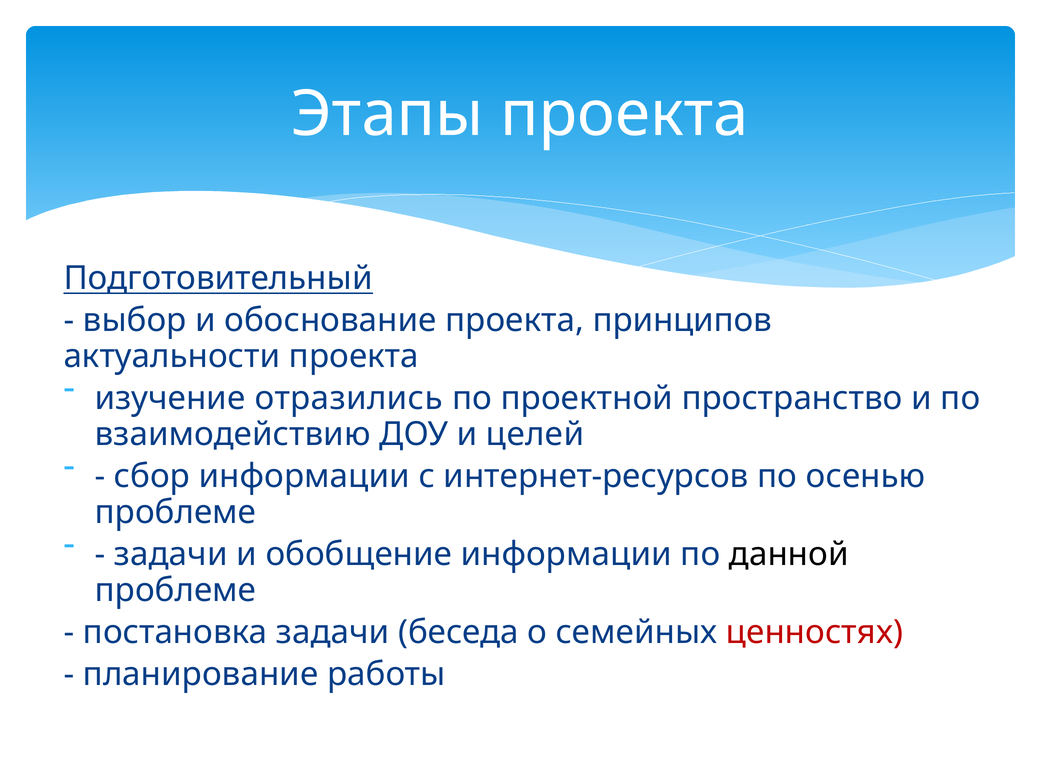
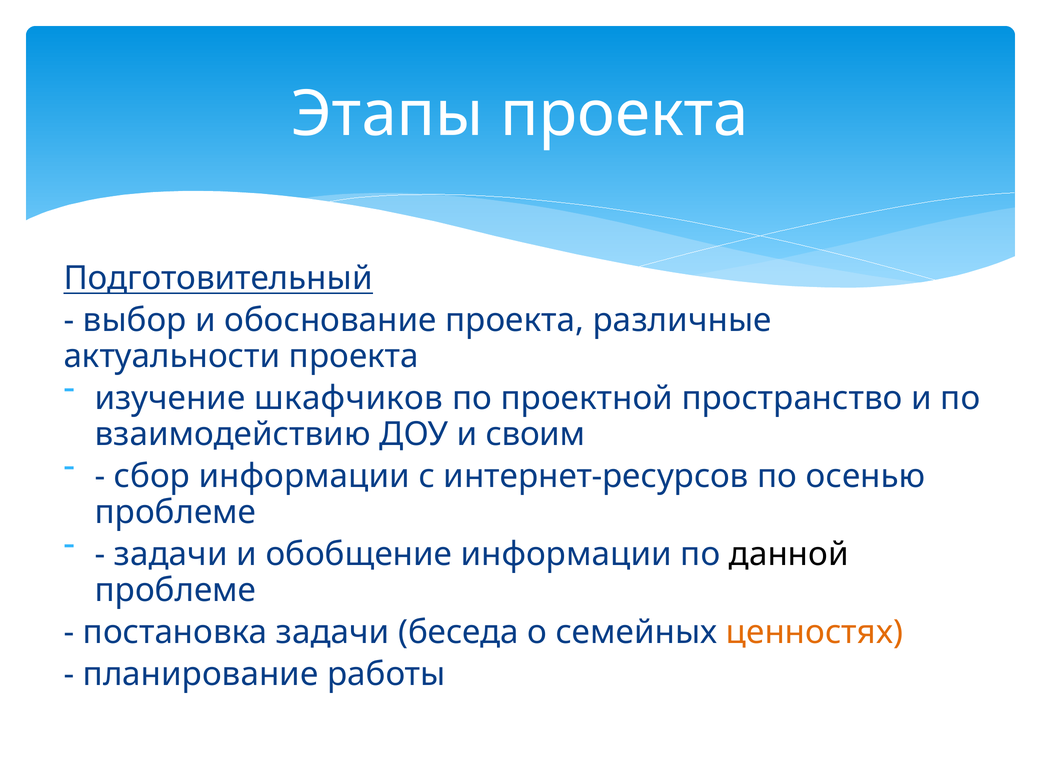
принципов: принципов -> различные (682, 320)
отразились: отразились -> шкафчиков (349, 398)
целей: целей -> своим (535, 434)
ценностях colour: red -> orange (814, 632)
